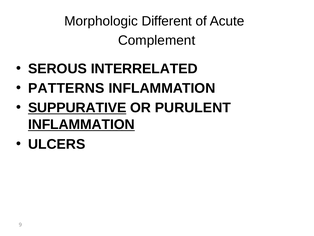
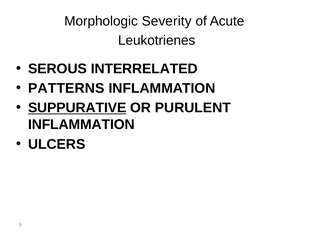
Different: Different -> Severity (167, 21)
Complement: Complement -> Leukotrienes (157, 40)
INFLAMMATION underline: present -> none (81, 124)
